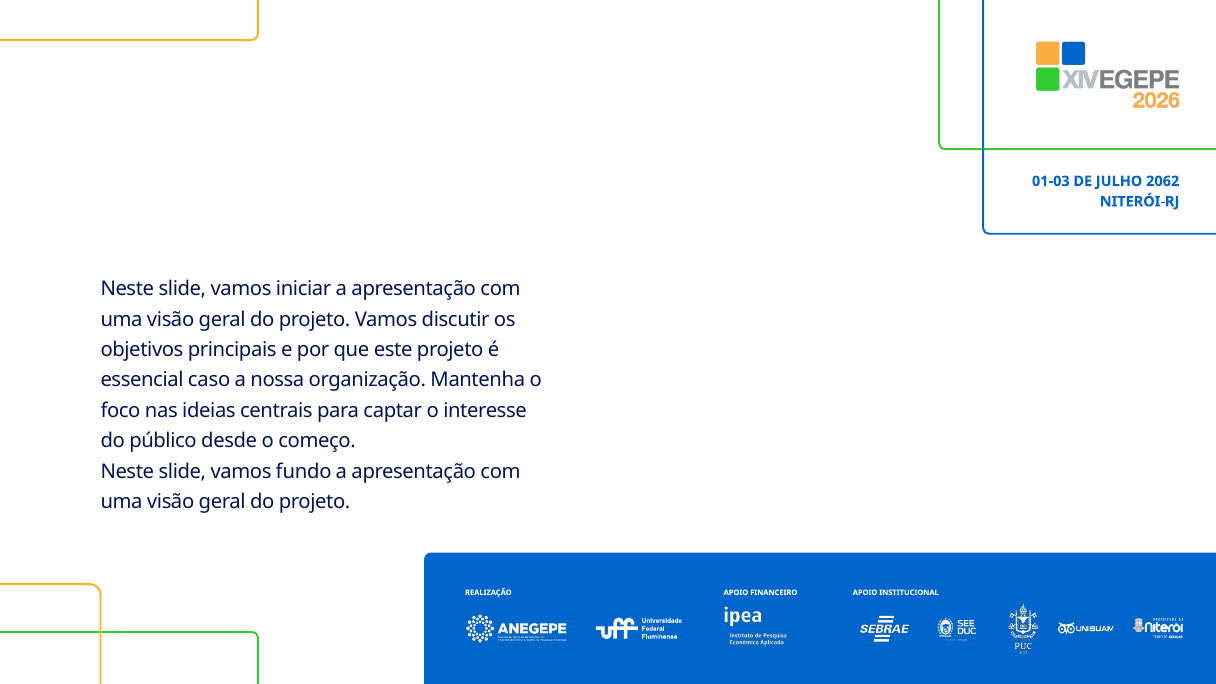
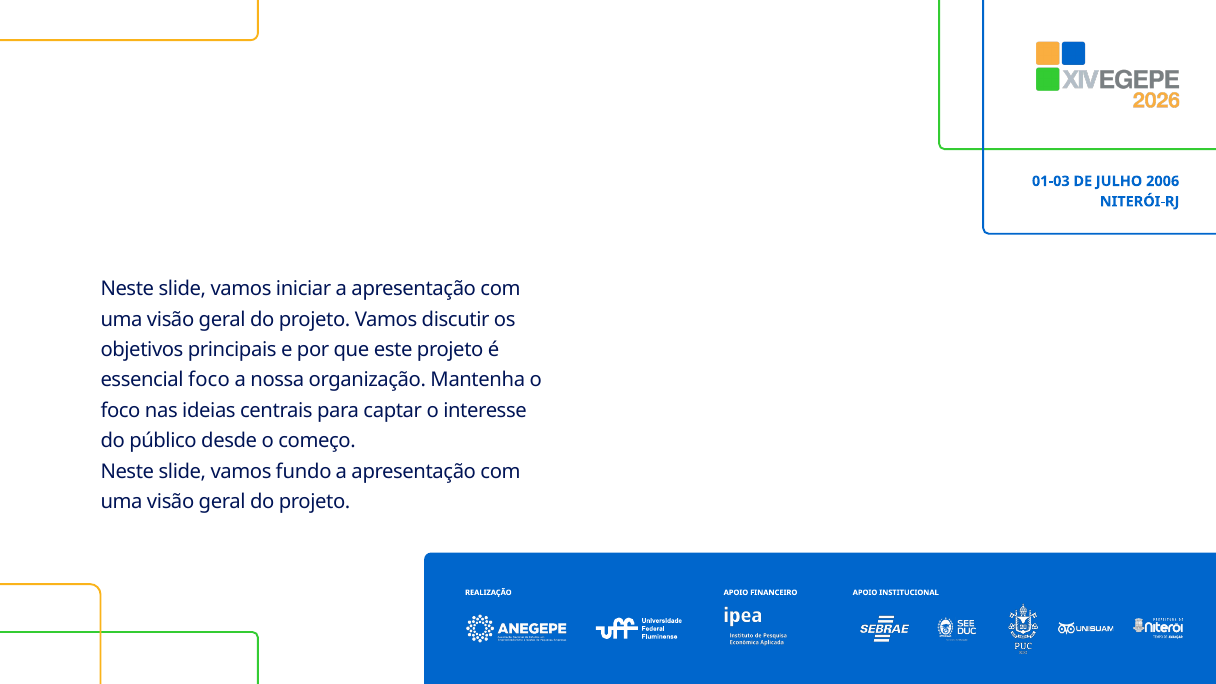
2062: 2062 -> 2006 (1163, 181)
essencial caso: caso -> foco (209, 380)
